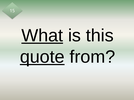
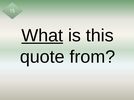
quote underline: present -> none (42, 57)
